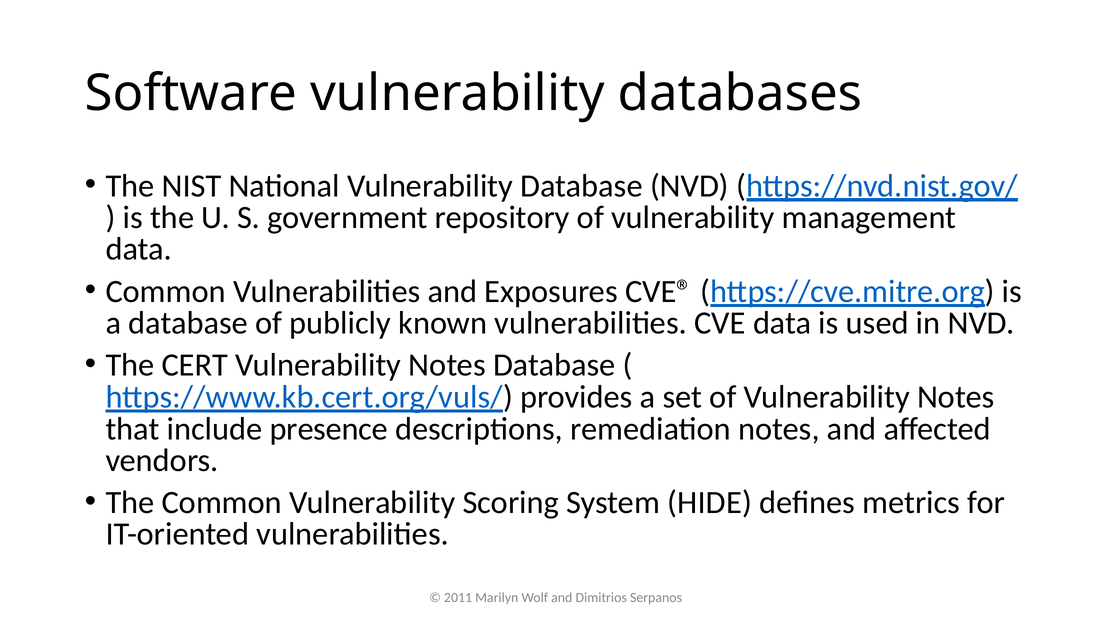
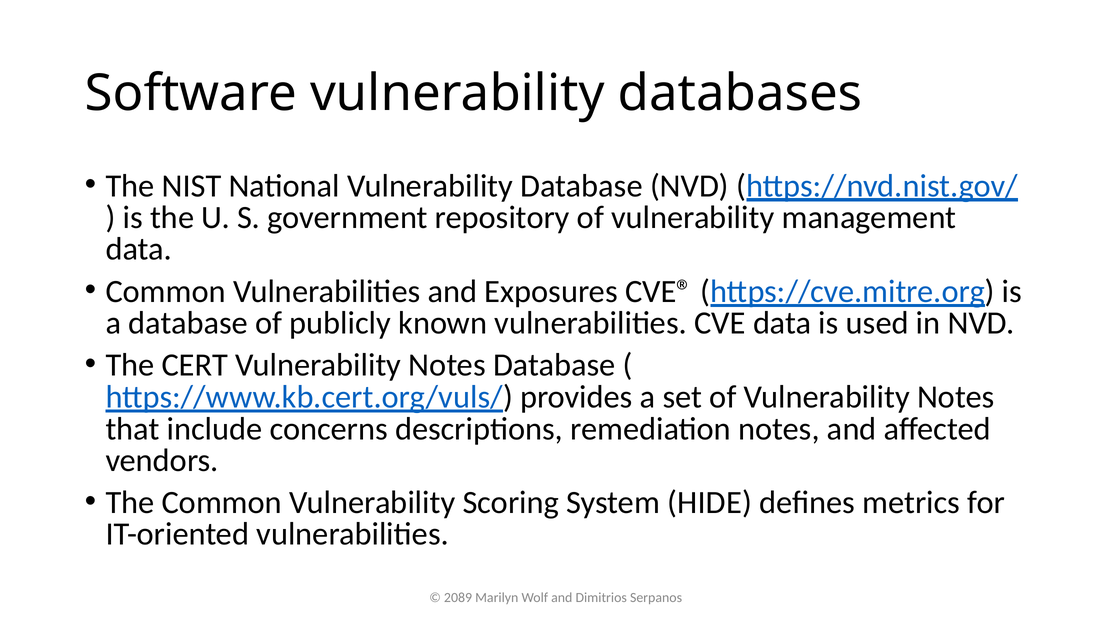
presence: presence -> concerns (329, 429)
2011: 2011 -> 2089 (458, 597)
